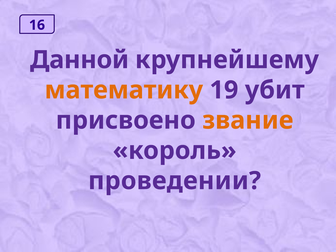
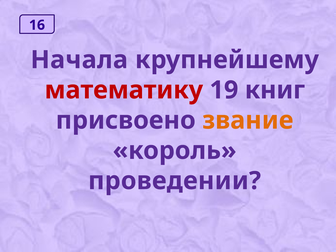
Данной: Данной -> Начала (79, 60)
математику colour: orange -> red (124, 90)
убит: убит -> книг (275, 90)
